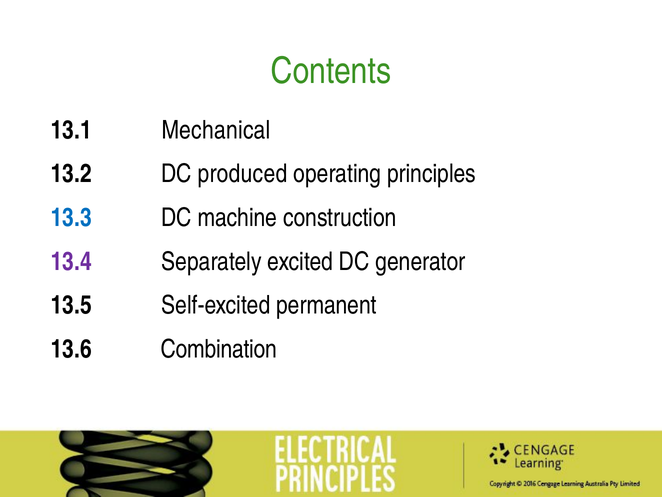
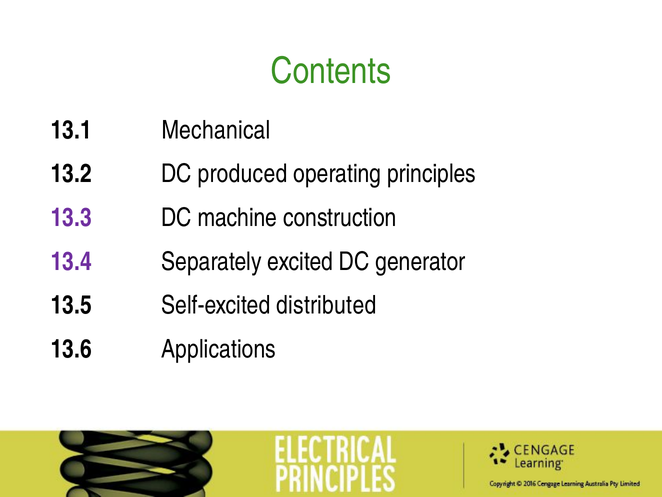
13.3 colour: blue -> purple (71, 217)
permanent: permanent -> distributed (326, 305)
Combination: Combination -> Applications (219, 349)
